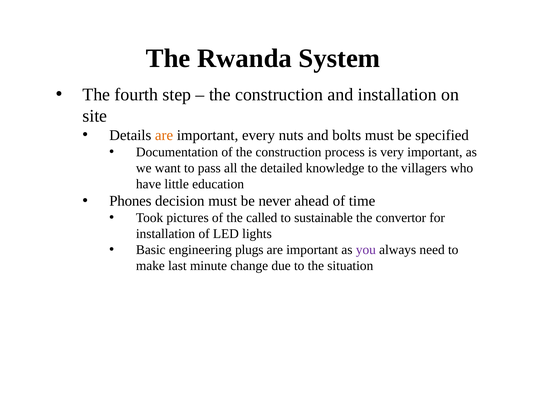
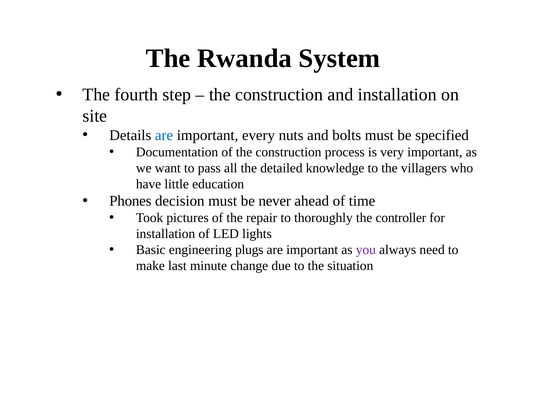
are colour: orange -> blue (164, 135)
called: called -> repair (262, 218)
sustainable: sustainable -> thoroughly (323, 218)
convertor: convertor -> controller (401, 218)
